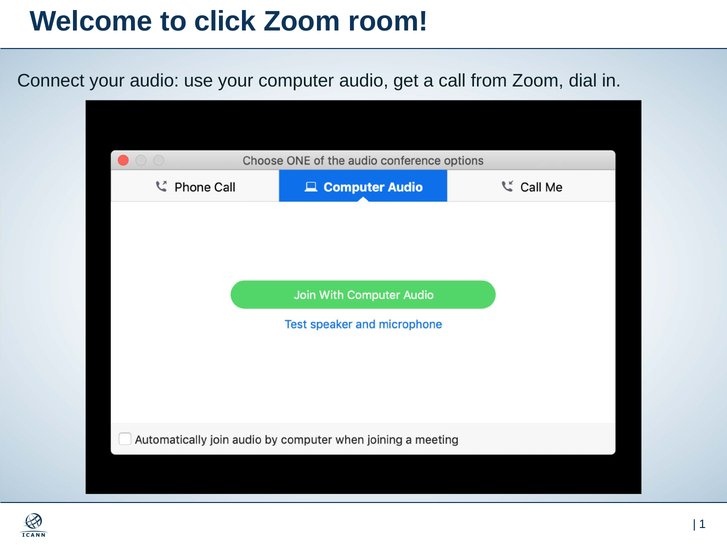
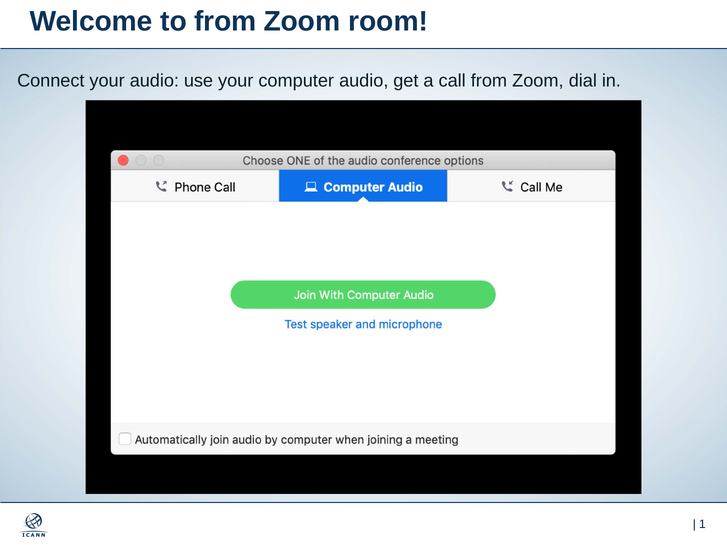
to click: click -> from (225, 22)
